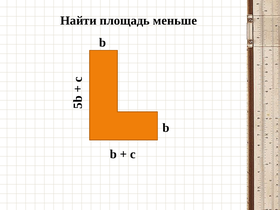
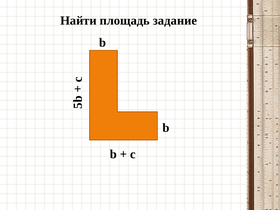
меньше: меньше -> задание (175, 21)
